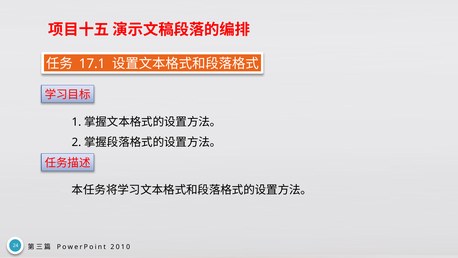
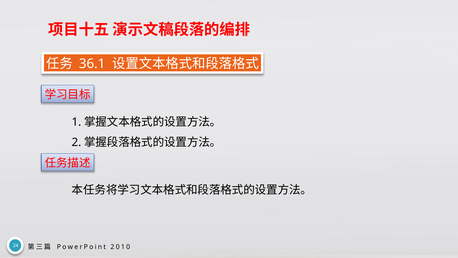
17.1: 17.1 -> 36.1 (92, 64)
